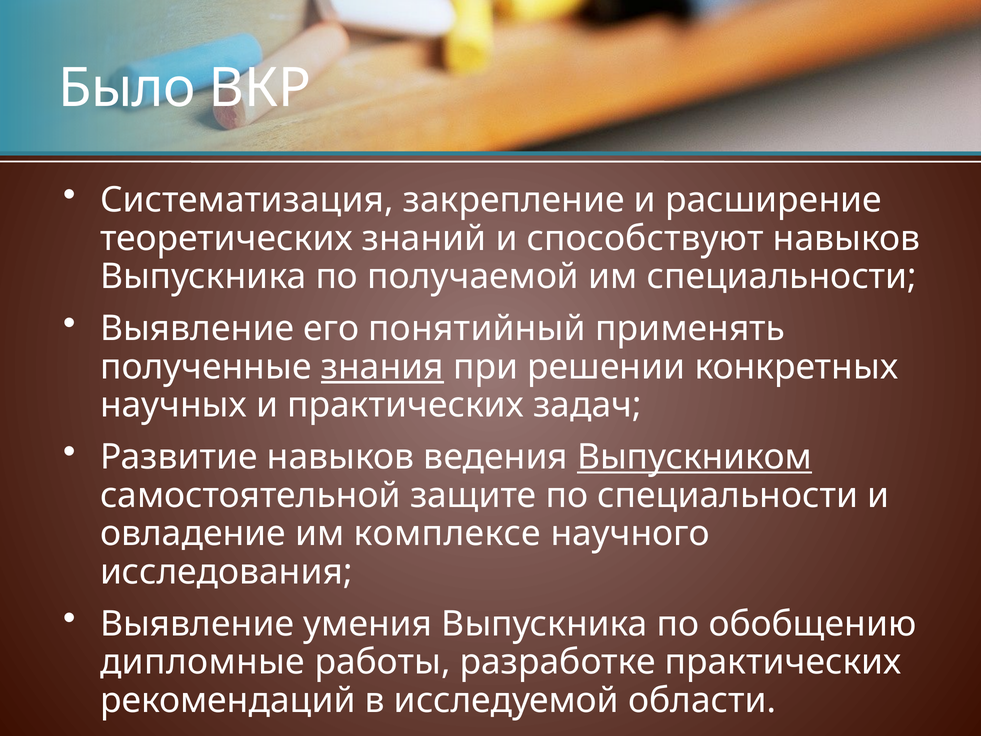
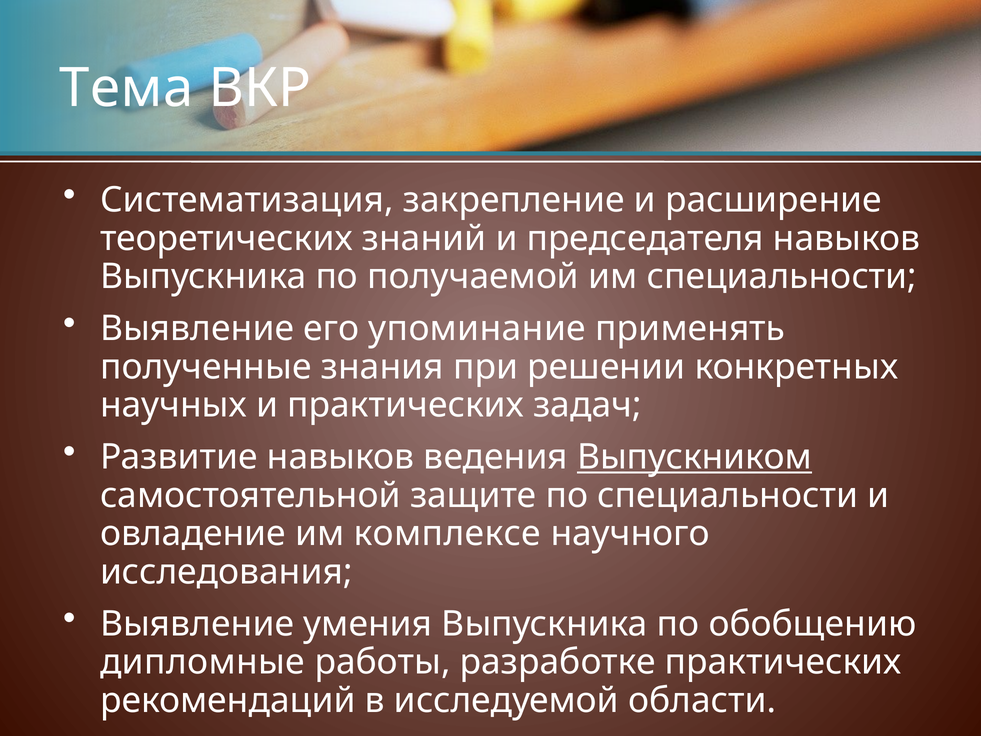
Было: Было -> Тема (126, 88)
способствуют: способствуют -> председателя (645, 238)
понятийный: понятийный -> упоминание (477, 329)
знания underline: present -> none (382, 367)
